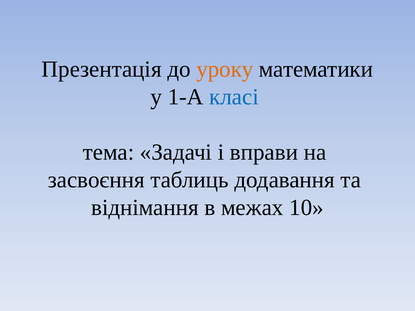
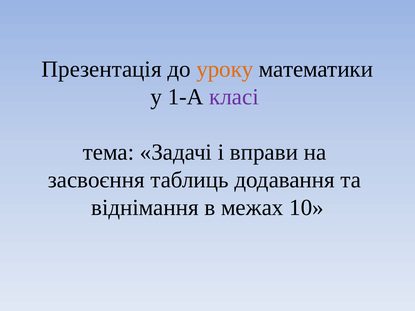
класі colour: blue -> purple (234, 97)
